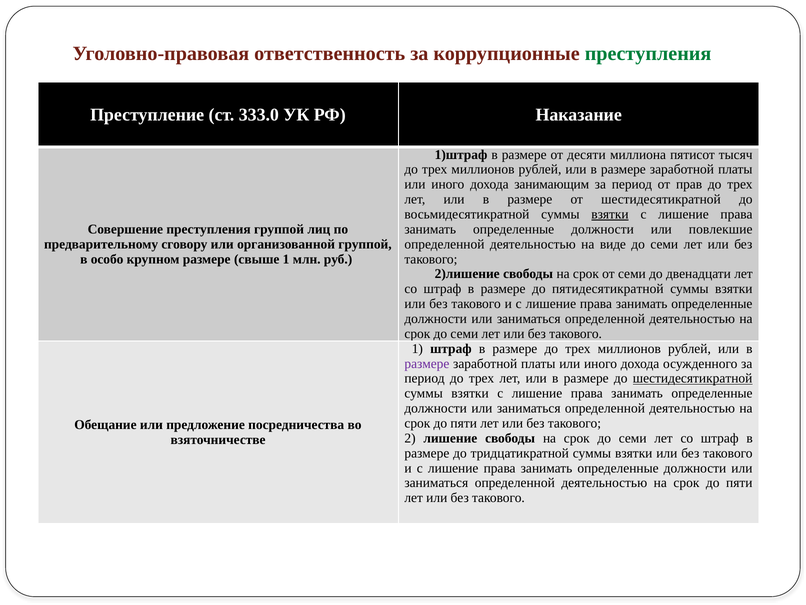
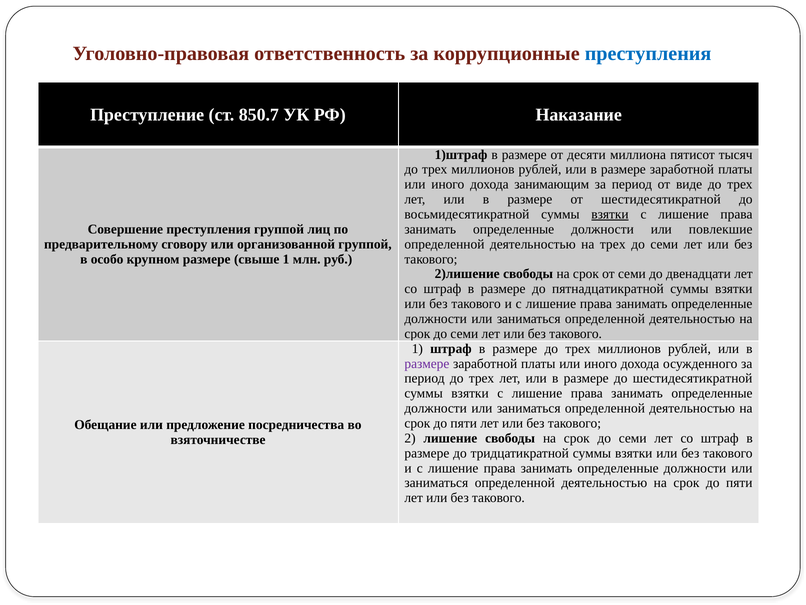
преступления colour: green -> blue (648, 54)
333.0: 333.0 -> 850.7 (259, 115)
прав: прав -> виде (689, 184)
на виде: виде -> трех (613, 244)
пятидесятикратной: пятидесятикратной -> пятнадцатикратной (608, 289)
шестидесятикратной underline: present -> none (693, 378)
